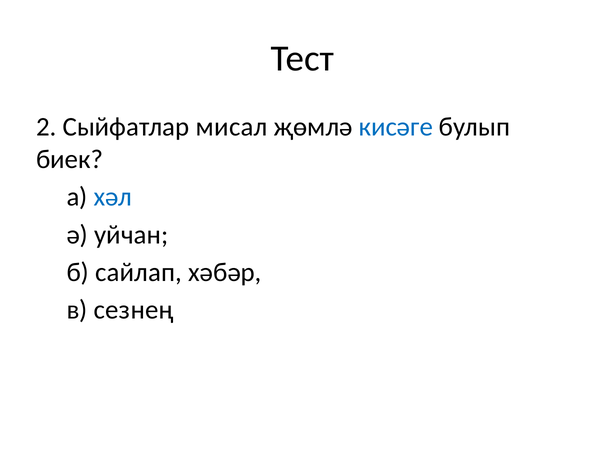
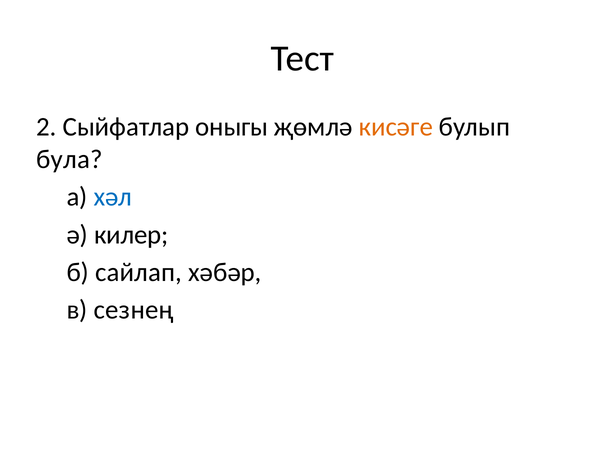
мисал: мисал -> оныгы (232, 127)
кисәге colour: blue -> orange (396, 127)
биек: биек -> була (69, 159)
уйчан: уйчан -> килер (131, 235)
